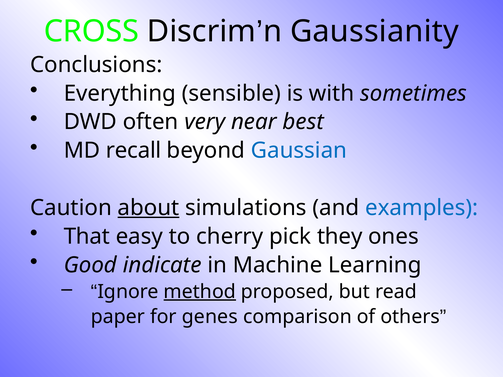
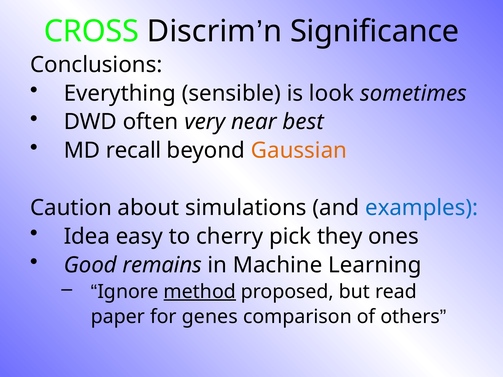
Gaussianity: Gaussianity -> Significance (375, 31)
with: with -> look (332, 93)
Gaussian colour: blue -> orange (299, 151)
about underline: present -> none (149, 208)
That: That -> Idea (87, 237)
indicate: indicate -> remains (162, 265)
